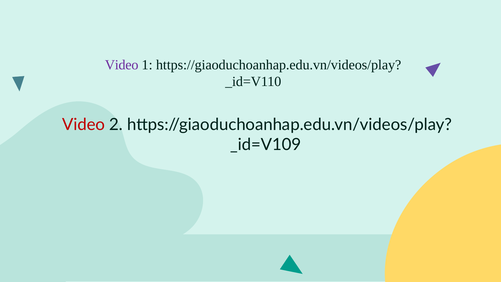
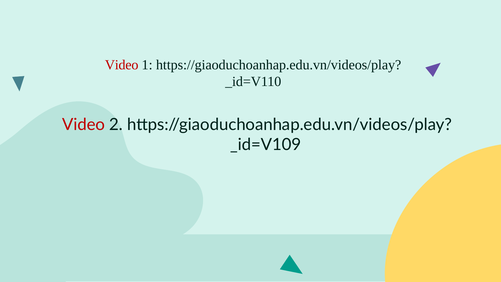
Video colour: purple -> red (122, 65)
